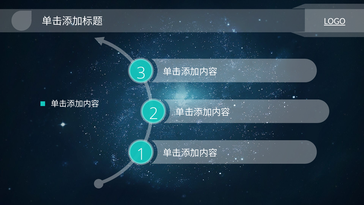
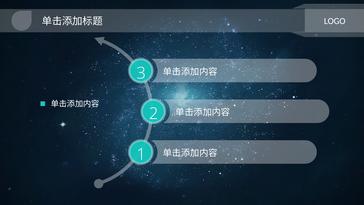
LOGO underline: present -> none (335, 21)
